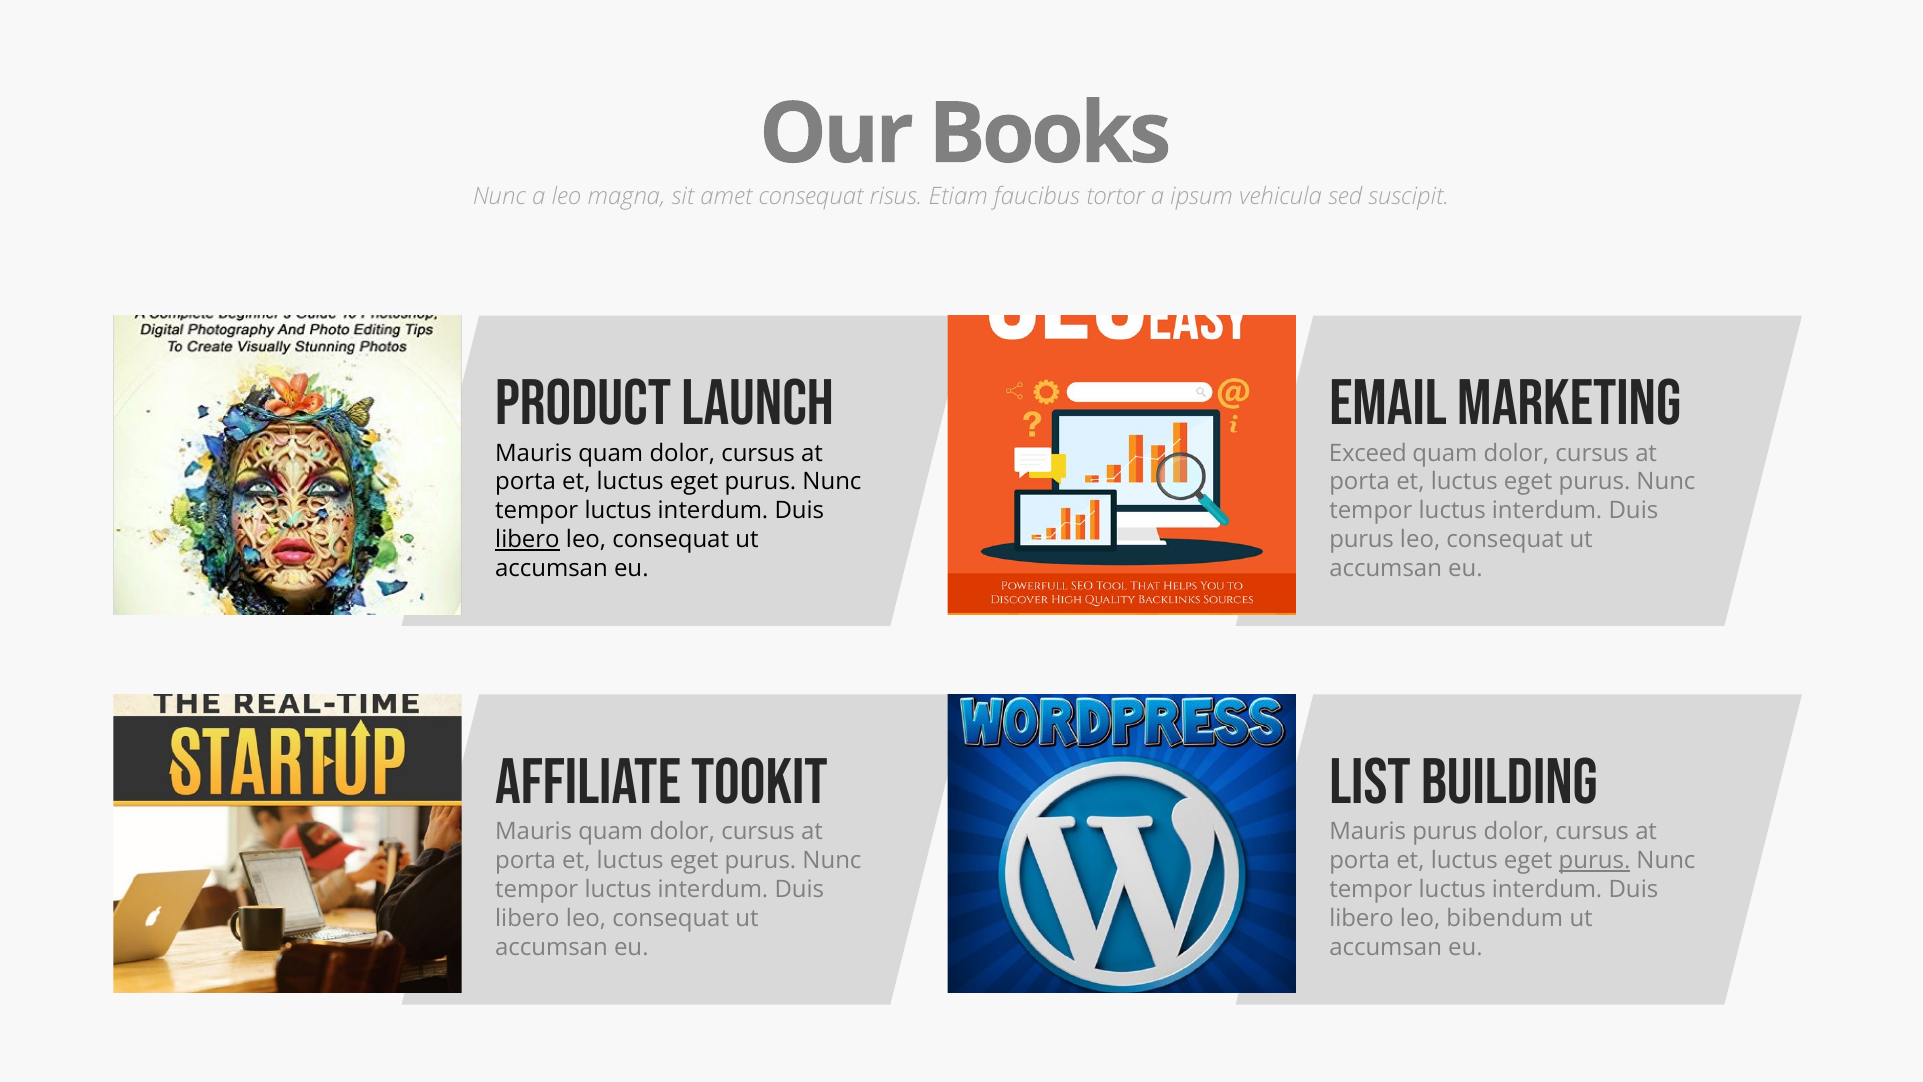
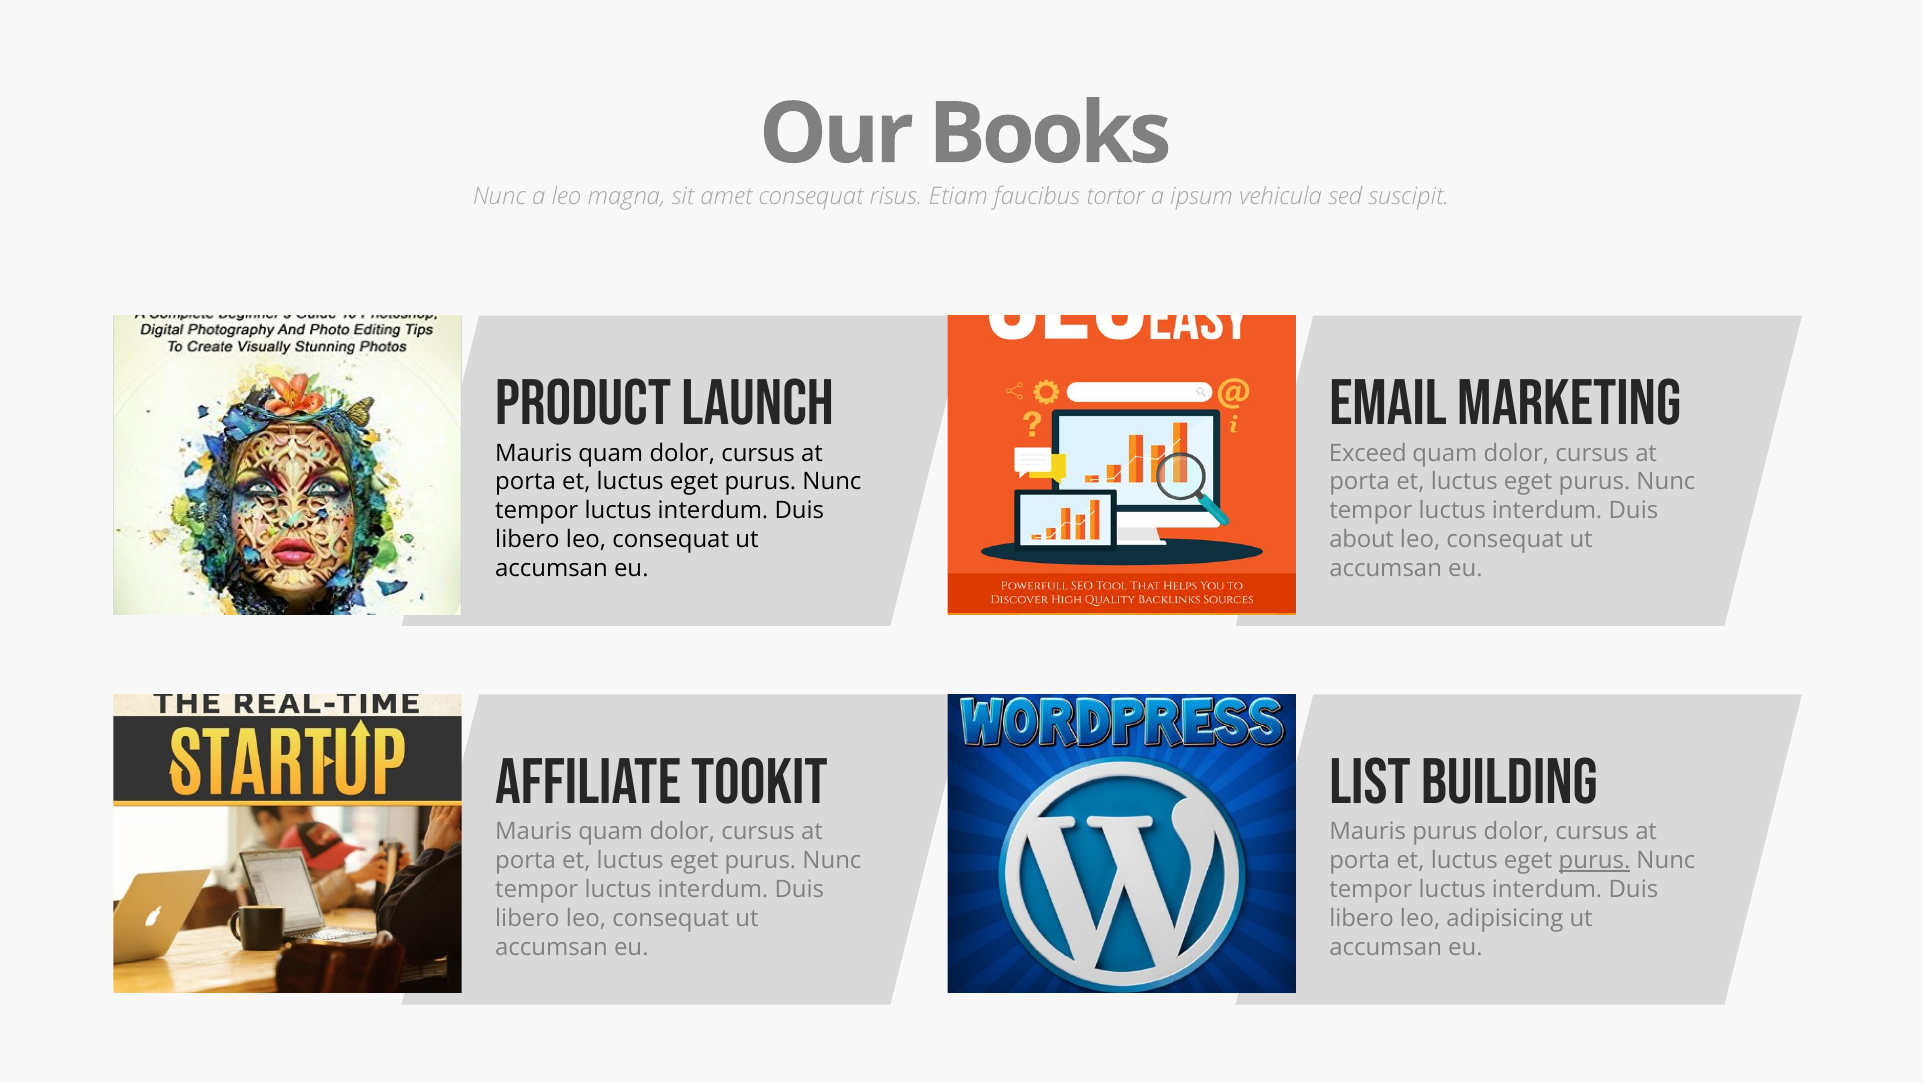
libero underline: present -> none (527, 540)
purus: purus -> about (1362, 540)
bibendum: bibendum -> adipisicing (1505, 918)
